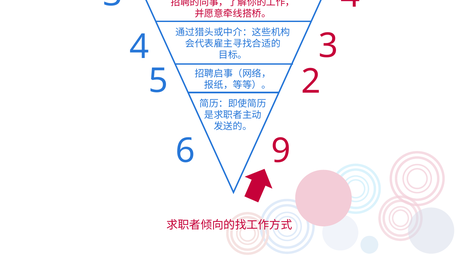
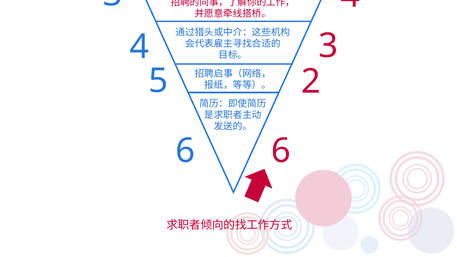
6 9: 9 -> 6 (281, 151)
